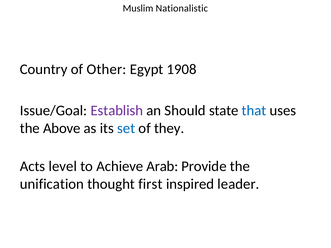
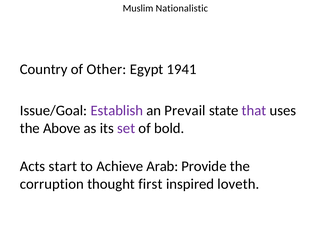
1908: 1908 -> 1941 (182, 69)
Should: Should -> Prevail (185, 111)
that colour: blue -> purple (254, 111)
set colour: blue -> purple (126, 128)
they: they -> bold (169, 128)
level: level -> start (63, 167)
unification: unification -> corruption (52, 184)
leader: leader -> loveth (238, 184)
